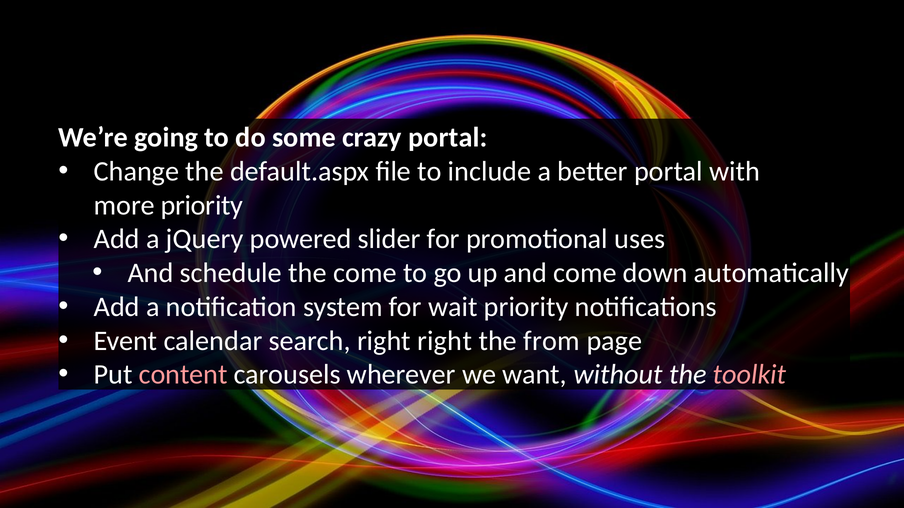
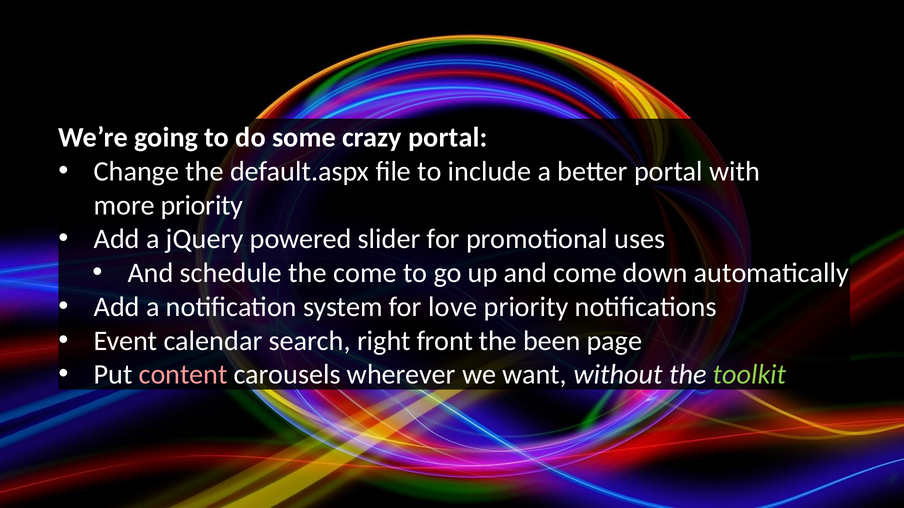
wait: wait -> love (453, 307)
right right: right -> front (445, 341)
from: from -> been (552, 341)
toolkit colour: pink -> light green (750, 375)
